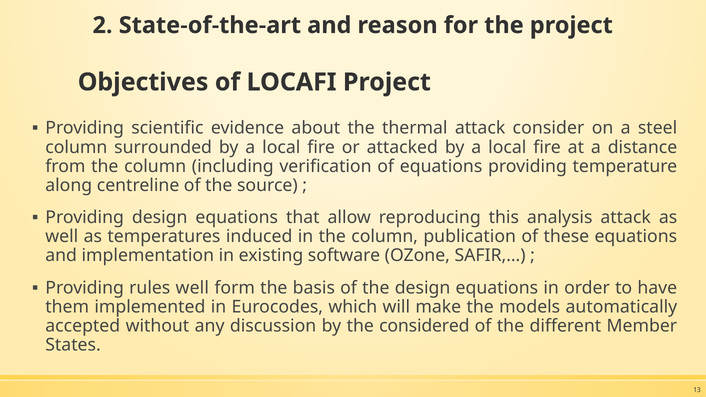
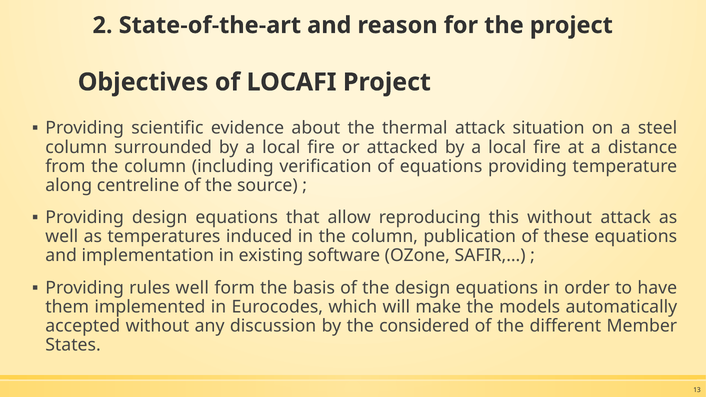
consider: consider -> situation (549, 128)
this analysis: analysis -> without (560, 218)
